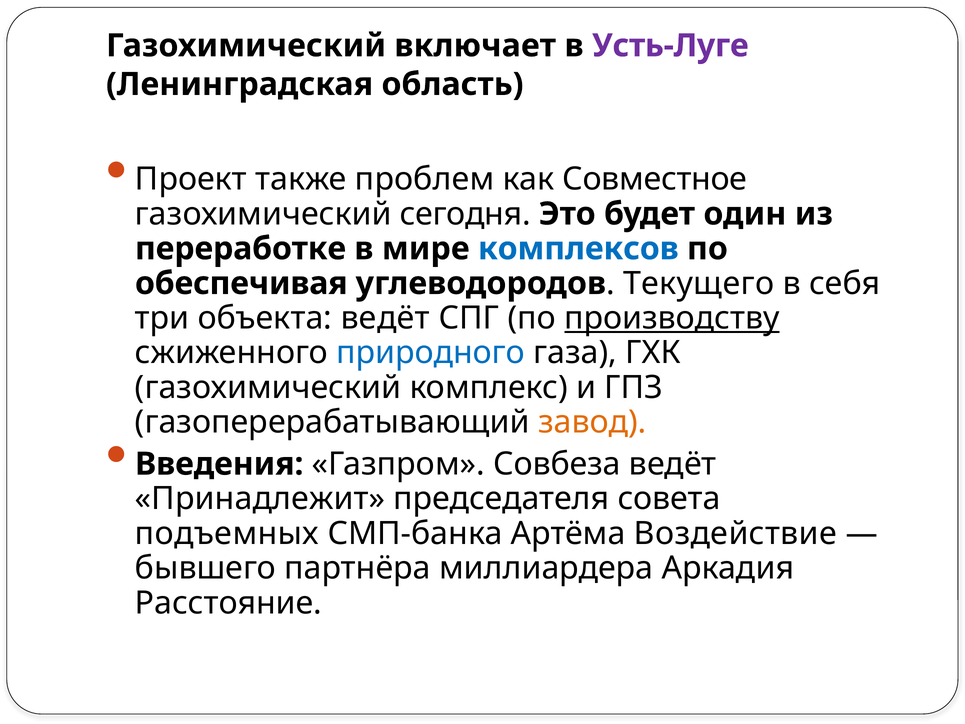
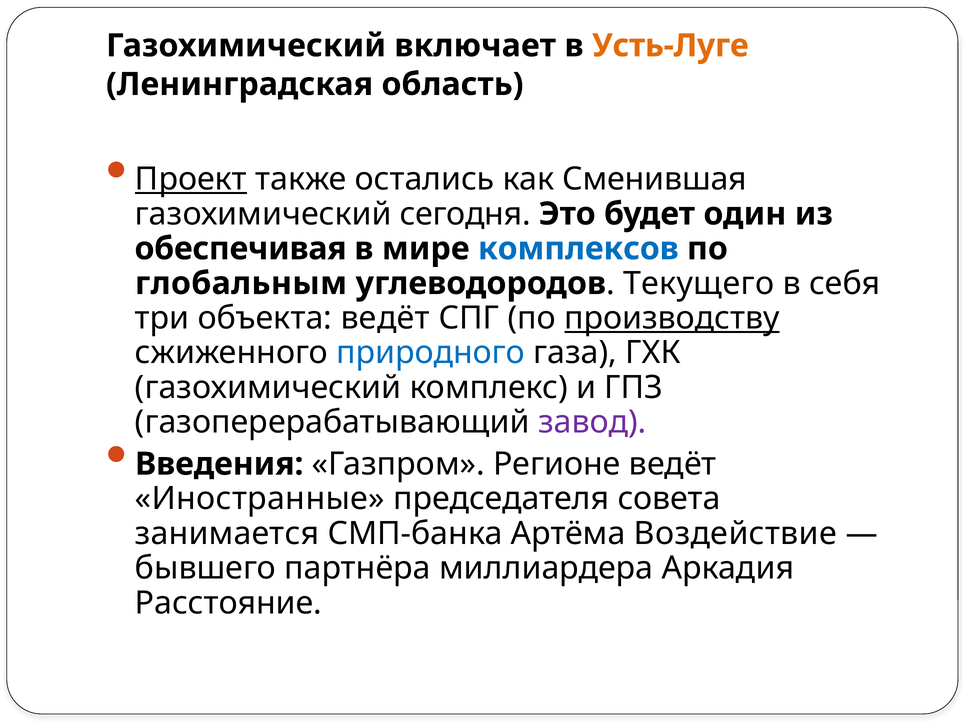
Усть-Луге colour: purple -> orange (670, 46)
Проект underline: none -> present (191, 179)
проблем: проблем -> остались (425, 179)
Совместное: Совместное -> Сменившая (655, 179)
переработке: переработке -> обеспечивая (241, 249)
обеспечивая: обеспечивая -> глобальным (241, 283)
завод colour: orange -> purple (592, 422)
Совбеза: Совбеза -> Регионе (557, 464)
Принадлежит: Принадлежит -> Иностранные (260, 499)
подъемных: подъемных -> занимается (227, 533)
